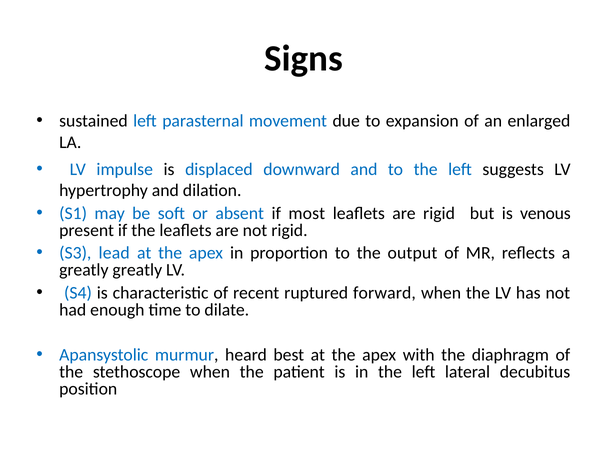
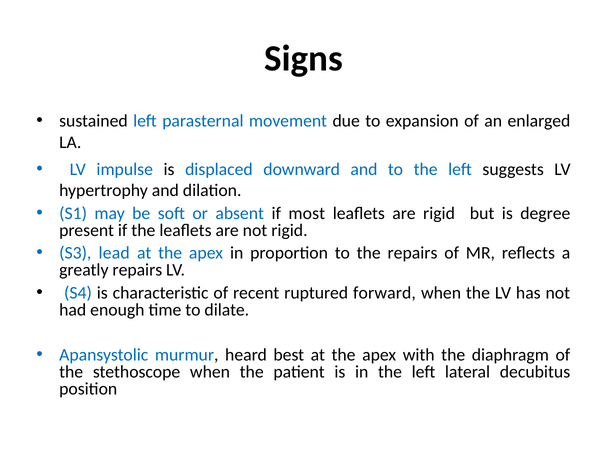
venous: venous -> degree (545, 213)
the output: output -> repairs (412, 253)
greatly greatly: greatly -> repairs (137, 270)
